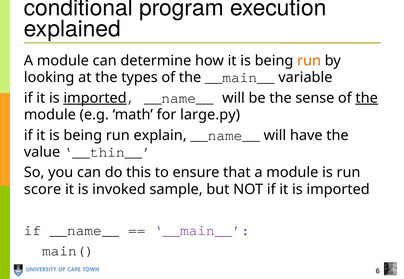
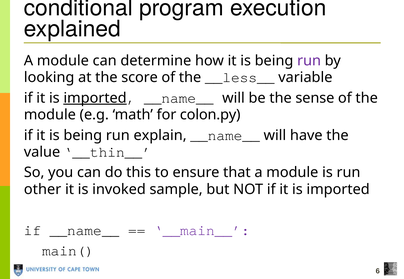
run colour: orange -> purple (309, 61)
types: types -> score (140, 78)
the __main__: __main__ -> __less__ (240, 78)
the underline: present -> none (367, 98)
large.py: large.py -> colon.py (210, 115)
score: score -> other (43, 190)
